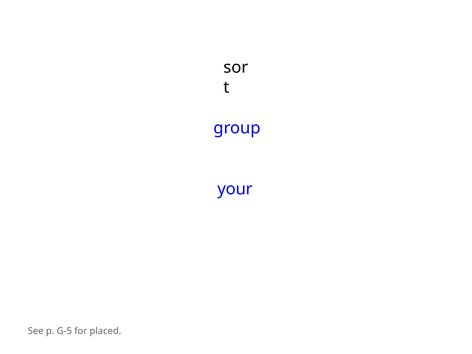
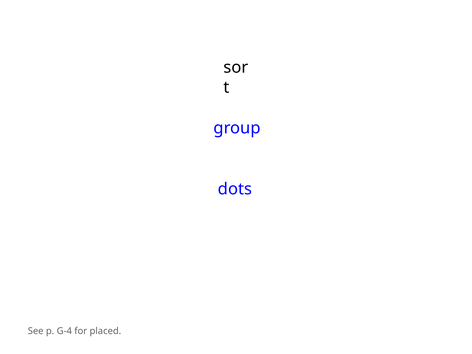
your: your -> dots (235, 189)
G-5: G-5 -> G-4 (64, 331)
